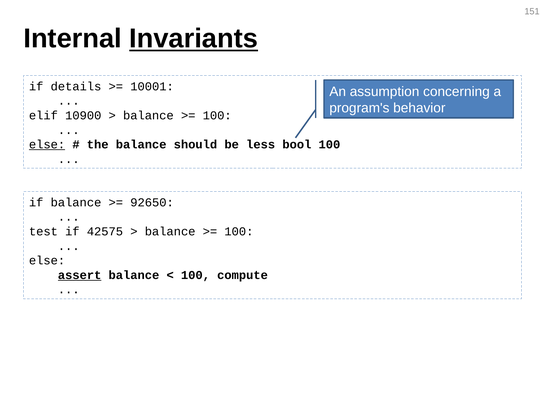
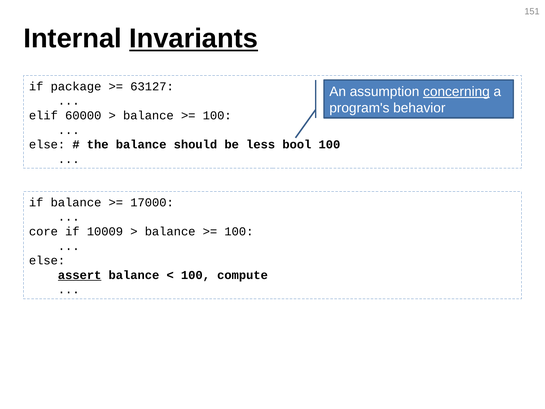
details: details -> package (76, 86)
10001: 10001 -> 63127 (152, 86)
concerning underline: none -> present (456, 92)
10900: 10900 -> 60000 (83, 115)
else underline: present -> none (47, 144)
92650: 92650 -> 17000 (152, 202)
test: test -> core (43, 231)
42575: 42575 -> 10009 (105, 231)
